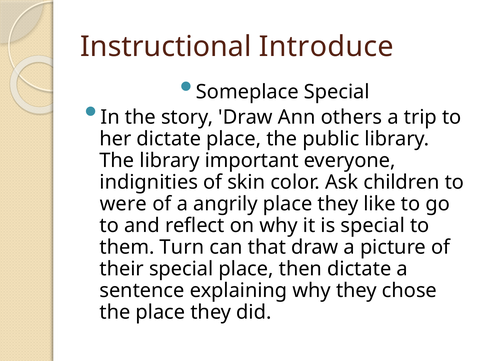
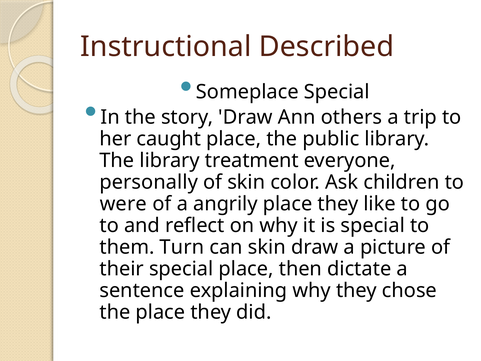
Introduce: Introduce -> Described (326, 47)
her dictate: dictate -> caught (169, 139)
important: important -> treatment (252, 160)
indignities: indignities -> personally (149, 182)
can that: that -> skin (267, 247)
